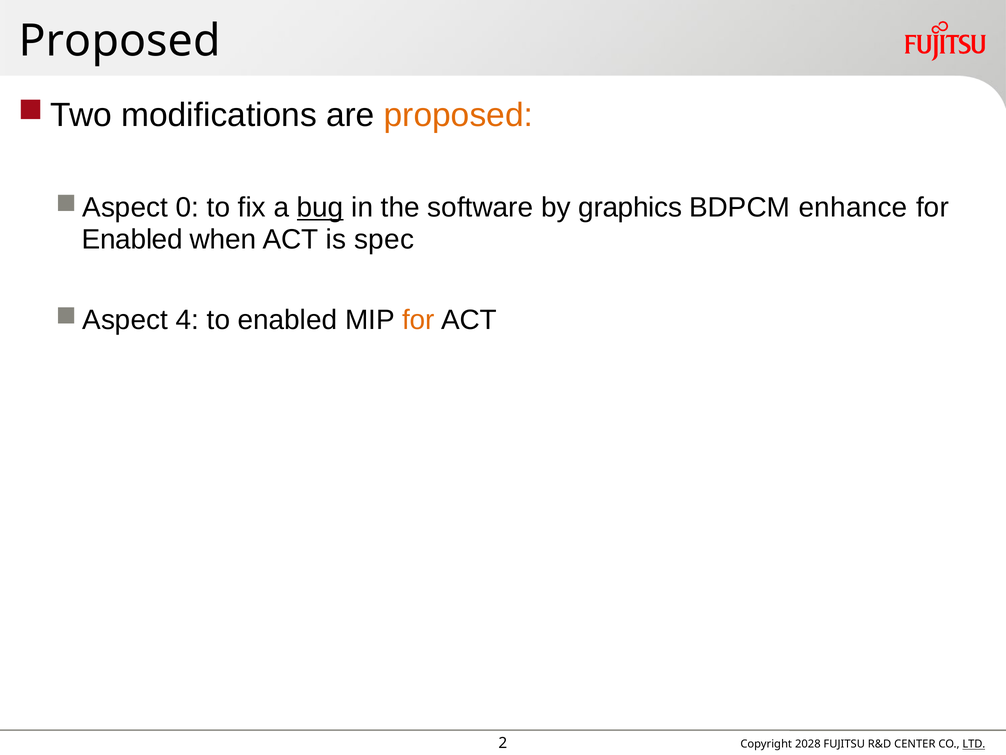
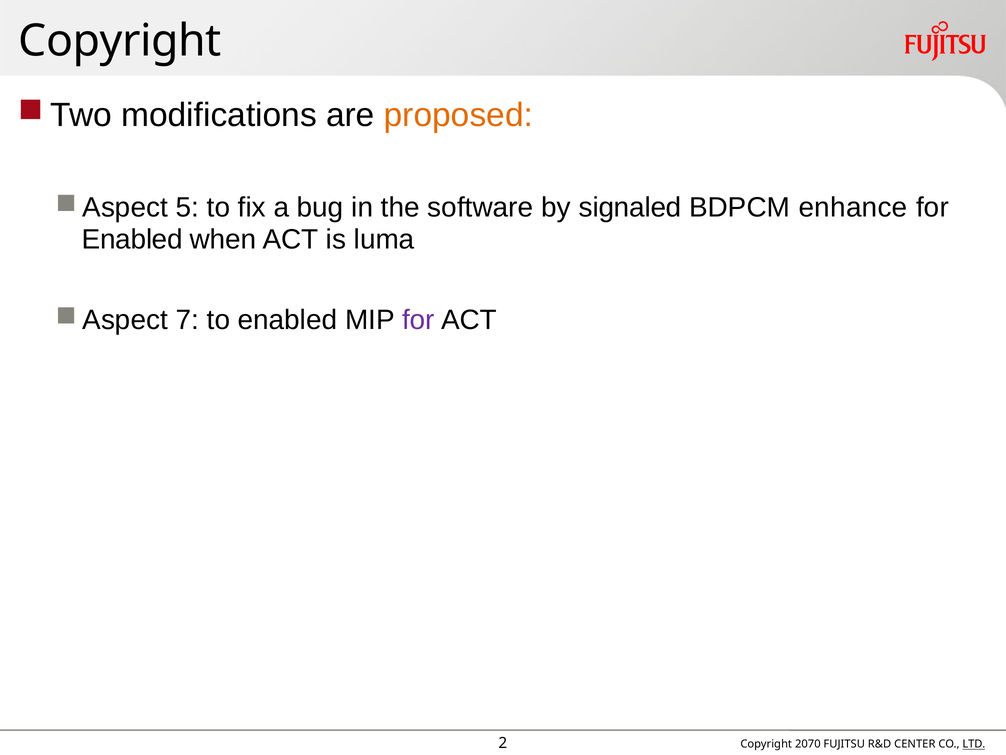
Proposed: Proposed -> Copyright (120, 41)
0: 0 -> 5 (187, 207)
bug underline: present -> none (320, 207)
graphics: graphics -> signaled (630, 207)
spec: spec -> luma (384, 239)
4: 4 -> 7 (187, 320)
for colour: orange -> purple (418, 320)
2028: 2028 -> 2070 (808, 744)
